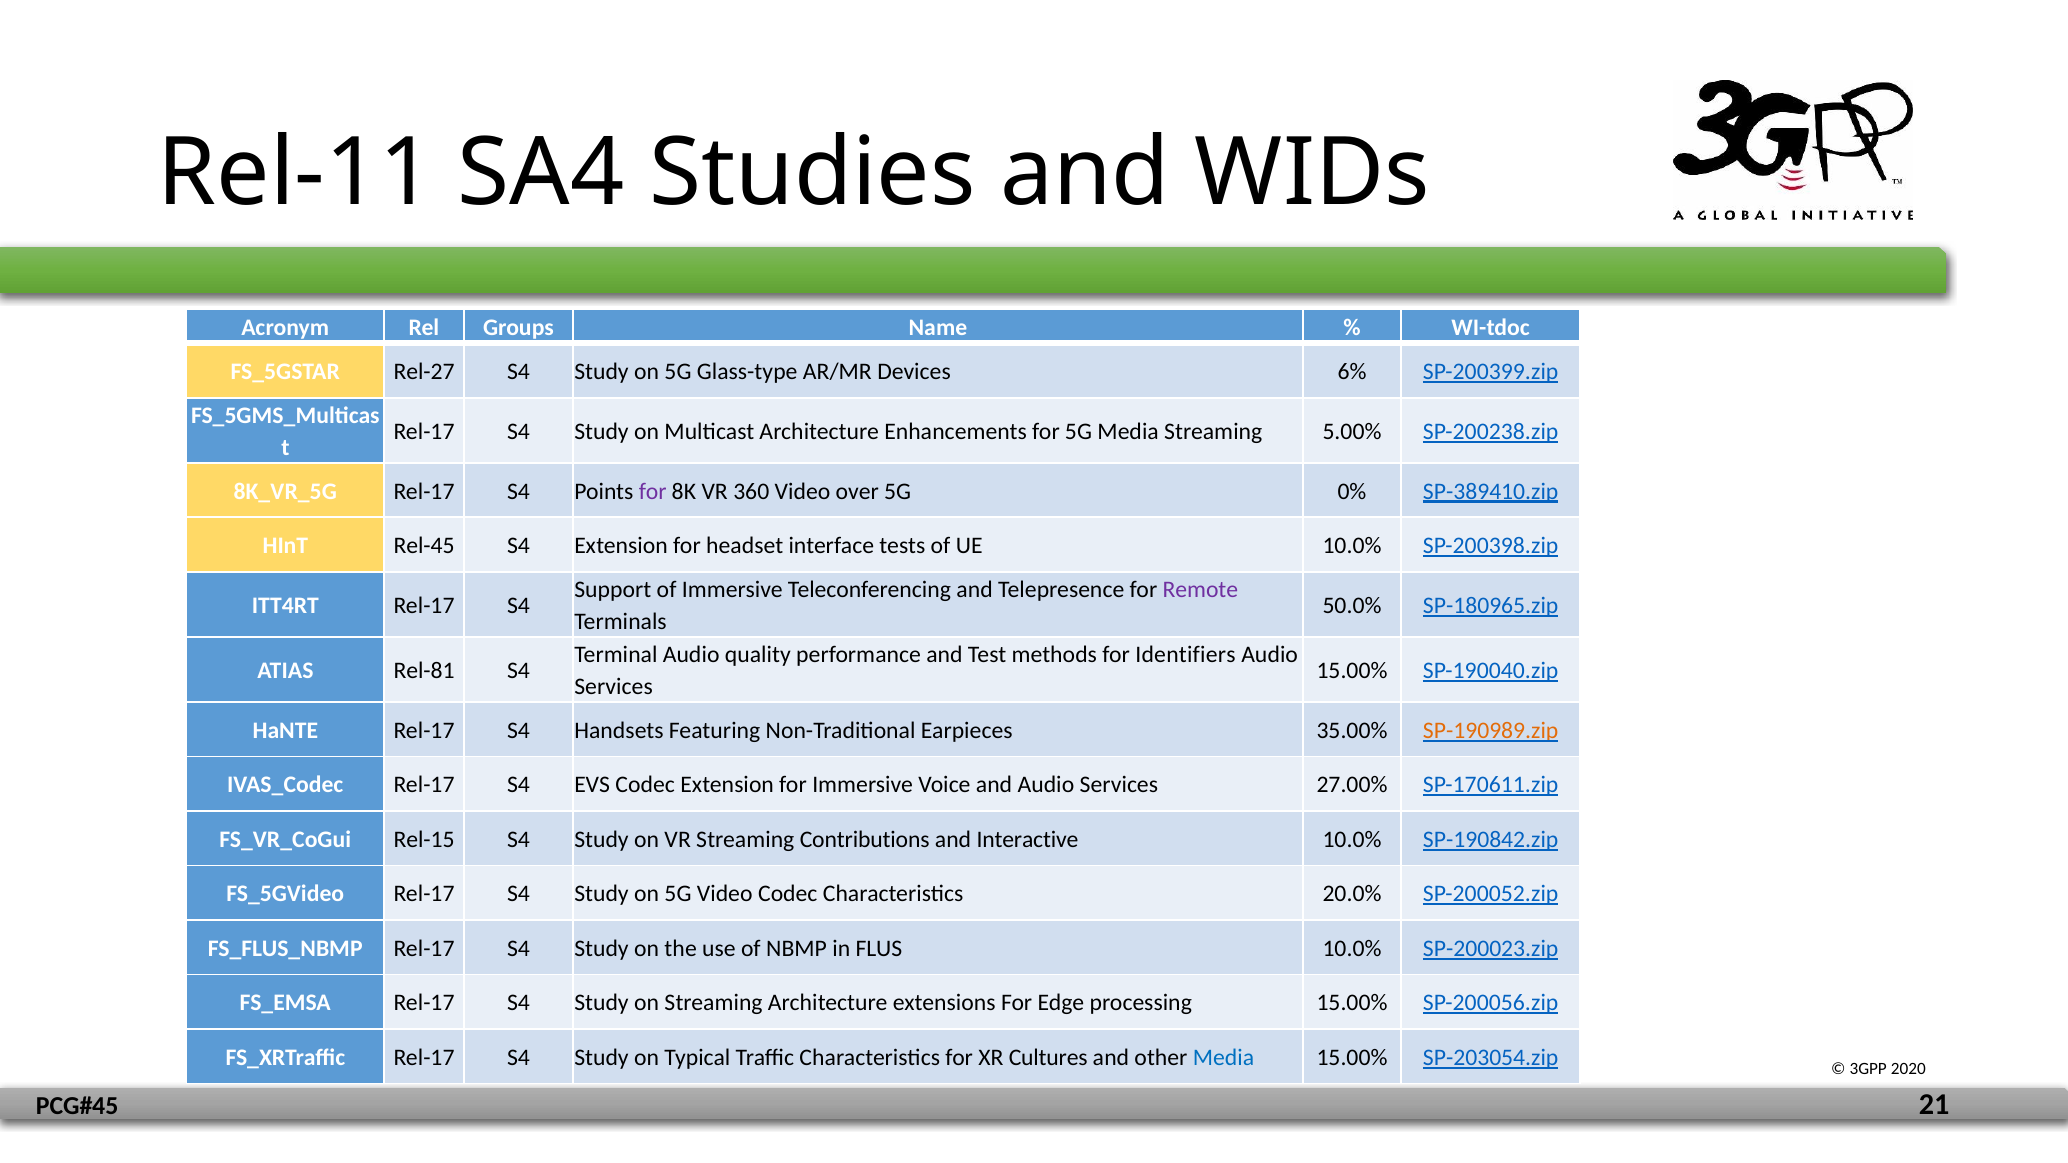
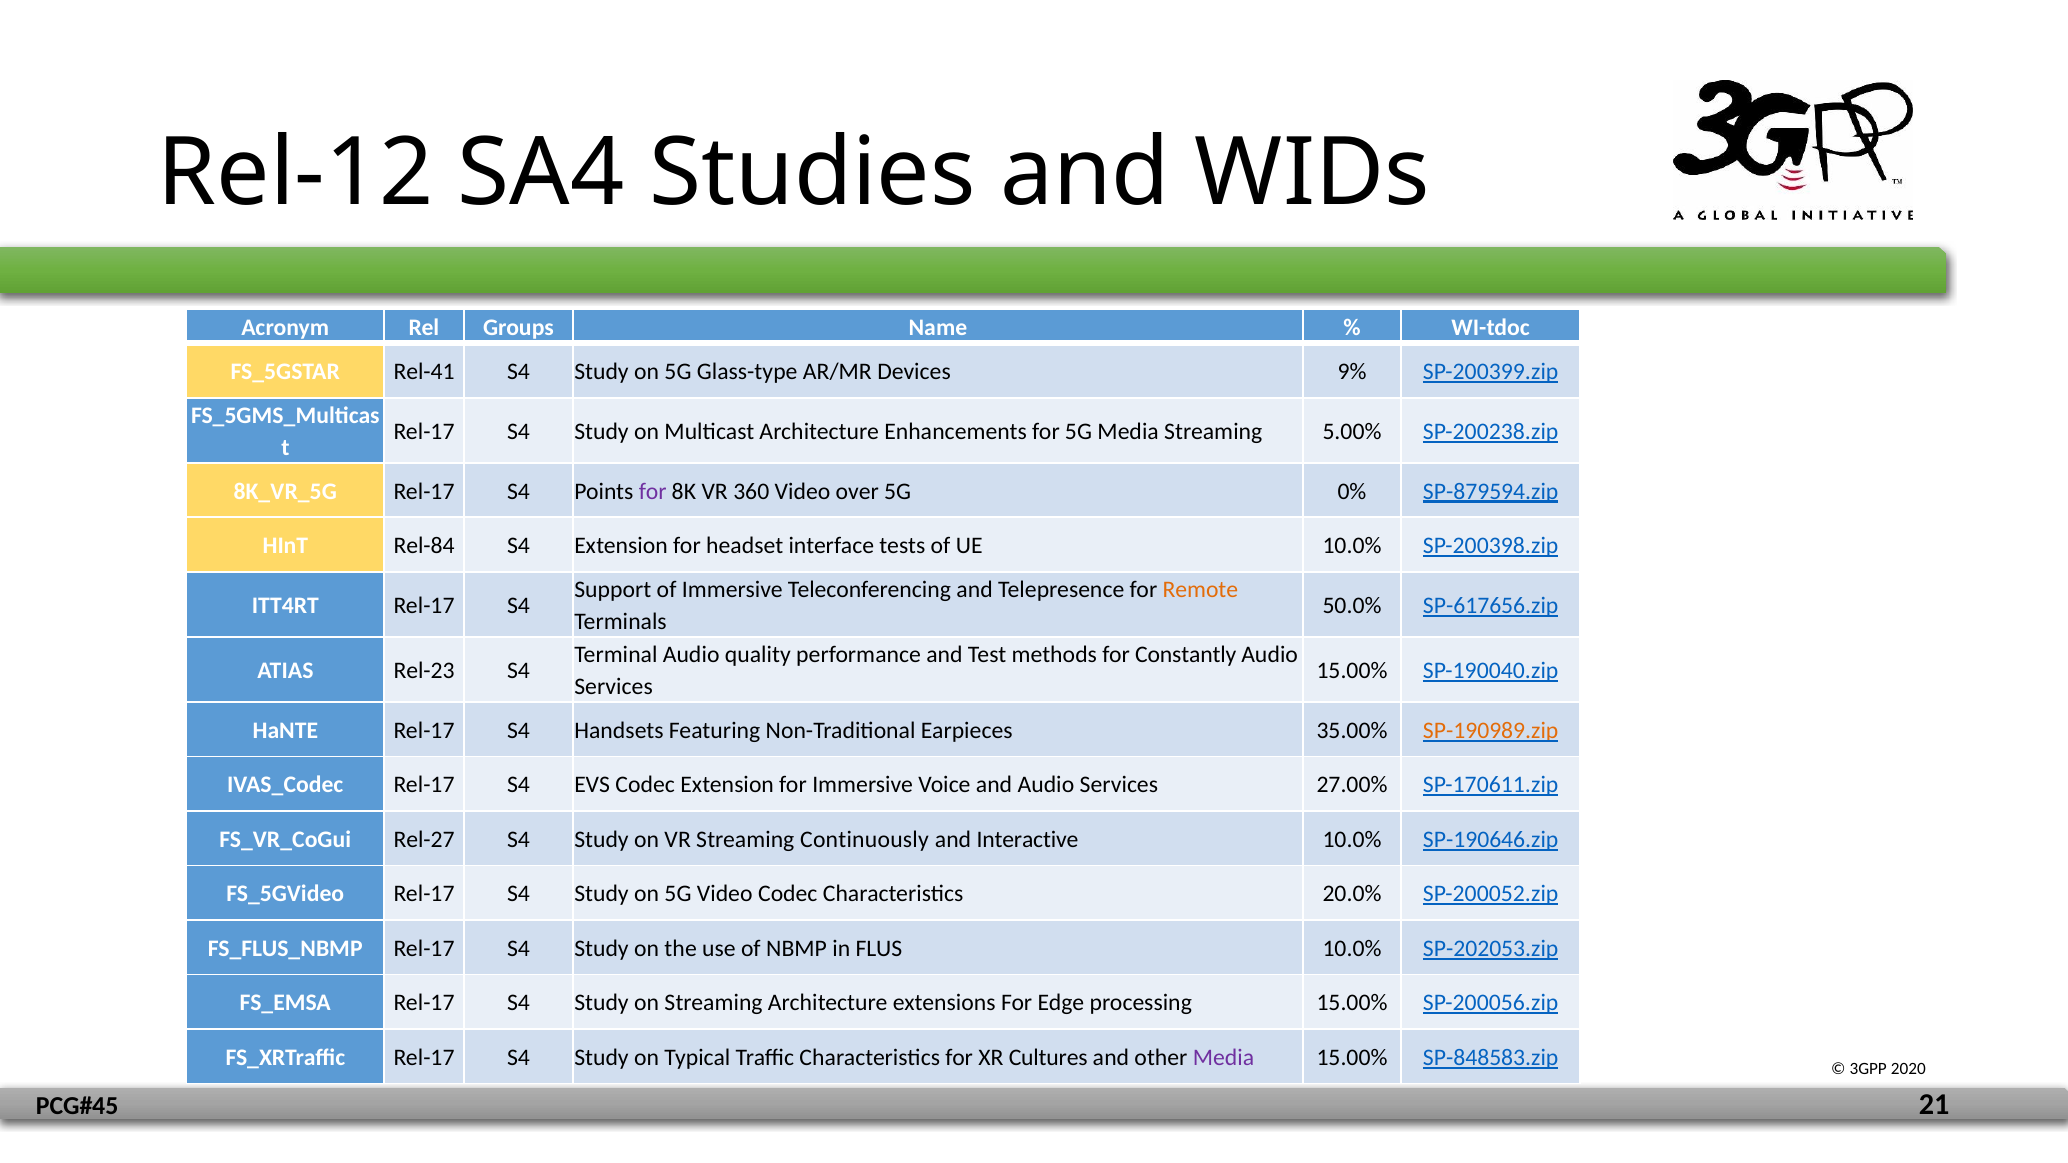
Rel-11: Rel-11 -> Rel-12 (296, 174)
Rel-27: Rel-27 -> Rel-41 (424, 372)
6%: 6% -> 9% (1352, 372)
SP-389410.zip: SP-389410.zip -> SP-879594.zip (1491, 492)
Rel-45: Rel-45 -> Rel-84 (424, 546)
Remote colour: purple -> orange (1200, 590)
SP-180965.zip: SP-180965.zip -> SP-617656.zip (1491, 606)
Identifiers: Identifiers -> Constantly (1186, 655)
Rel-81: Rel-81 -> Rel-23 (424, 671)
Rel-15: Rel-15 -> Rel-27 (424, 840)
Contributions: Contributions -> Continuously (864, 840)
SP-190842.zip: SP-190842.zip -> SP-190646.zip (1491, 840)
SP-200023.zip: SP-200023.zip -> SP-202053.zip (1491, 949)
Media colour: blue -> purple (1223, 1058)
SP-203054.zip: SP-203054.zip -> SP-848583.zip (1491, 1058)
